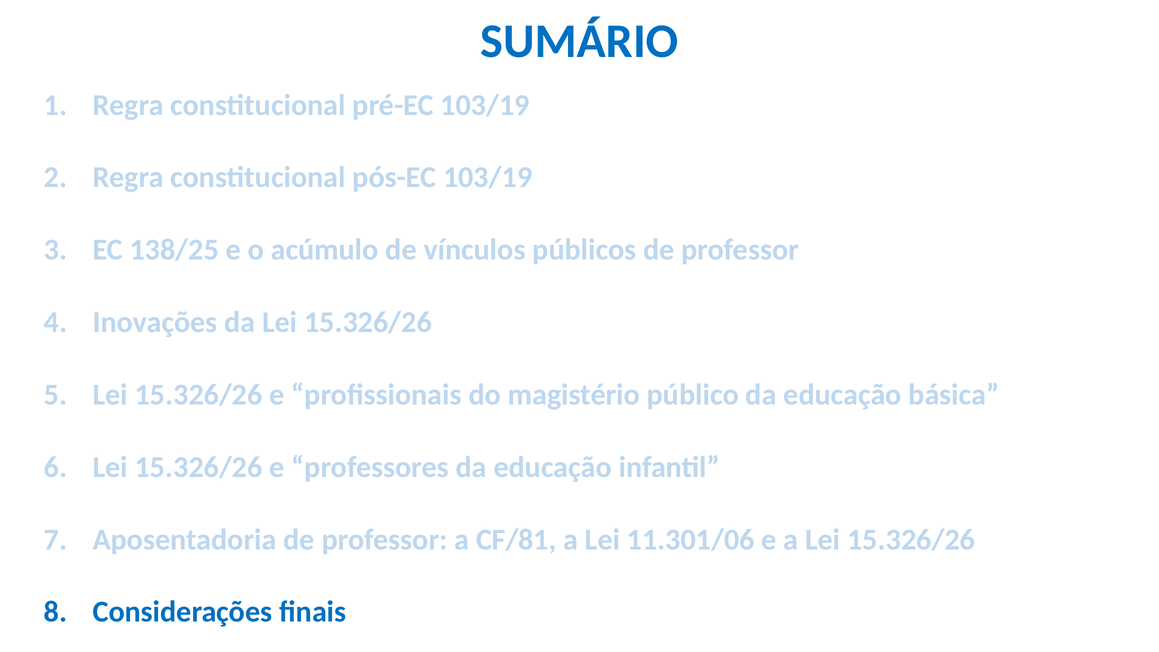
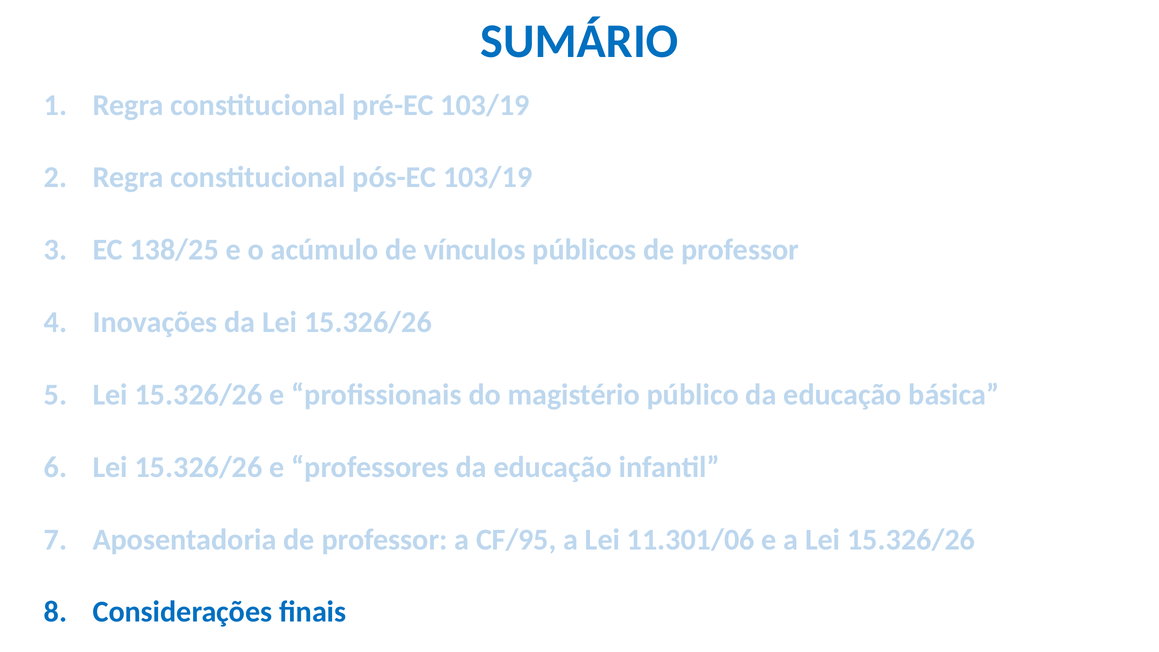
CF/81: CF/81 -> CF/95 (516, 540)
